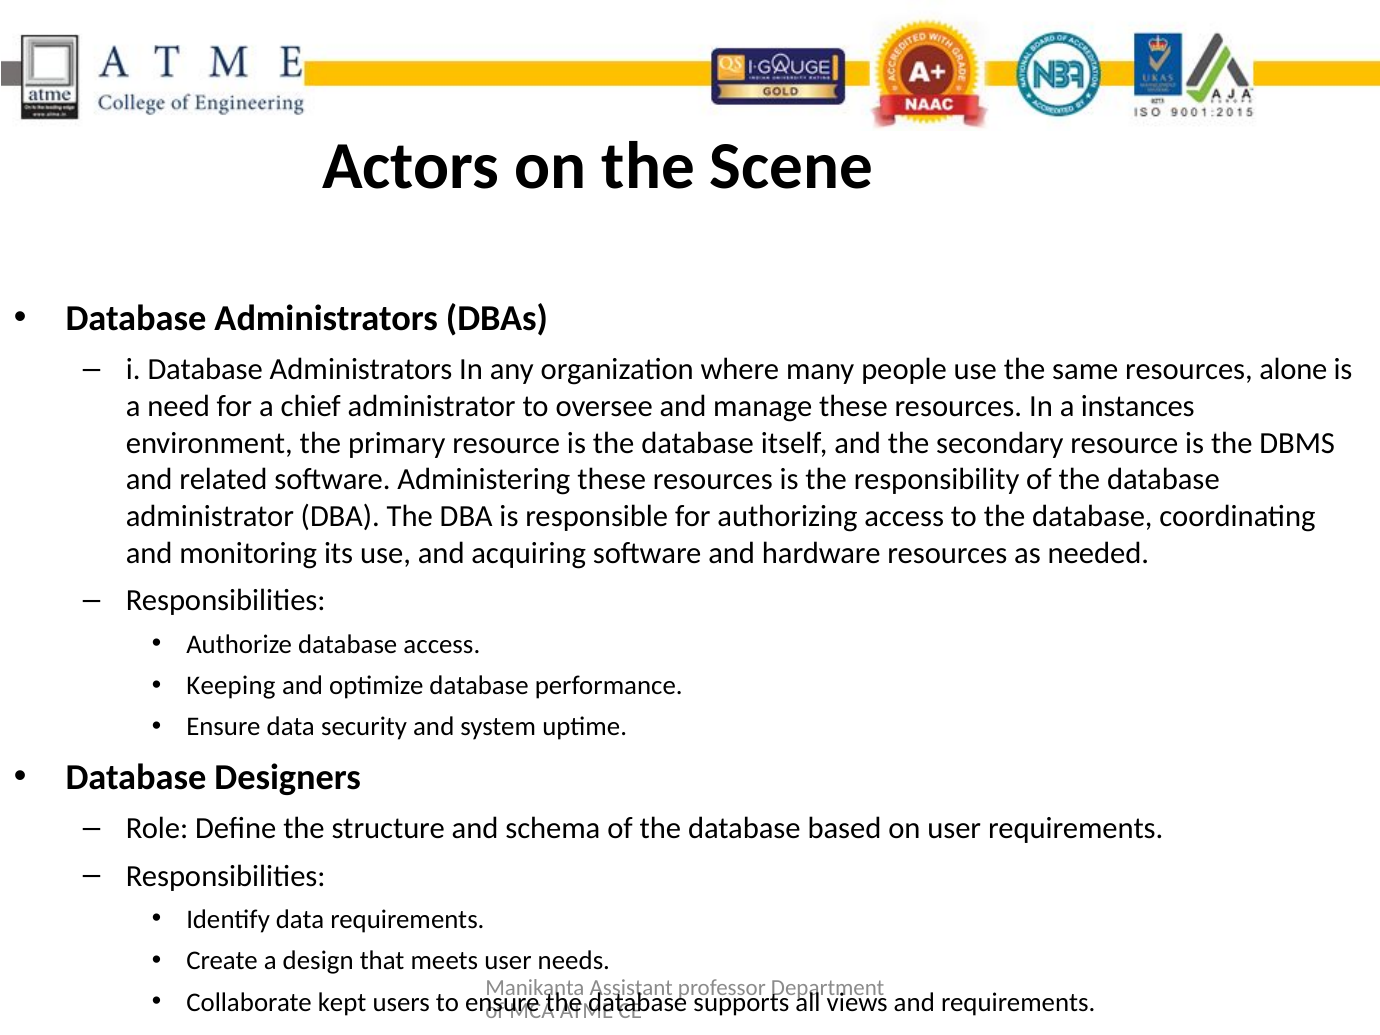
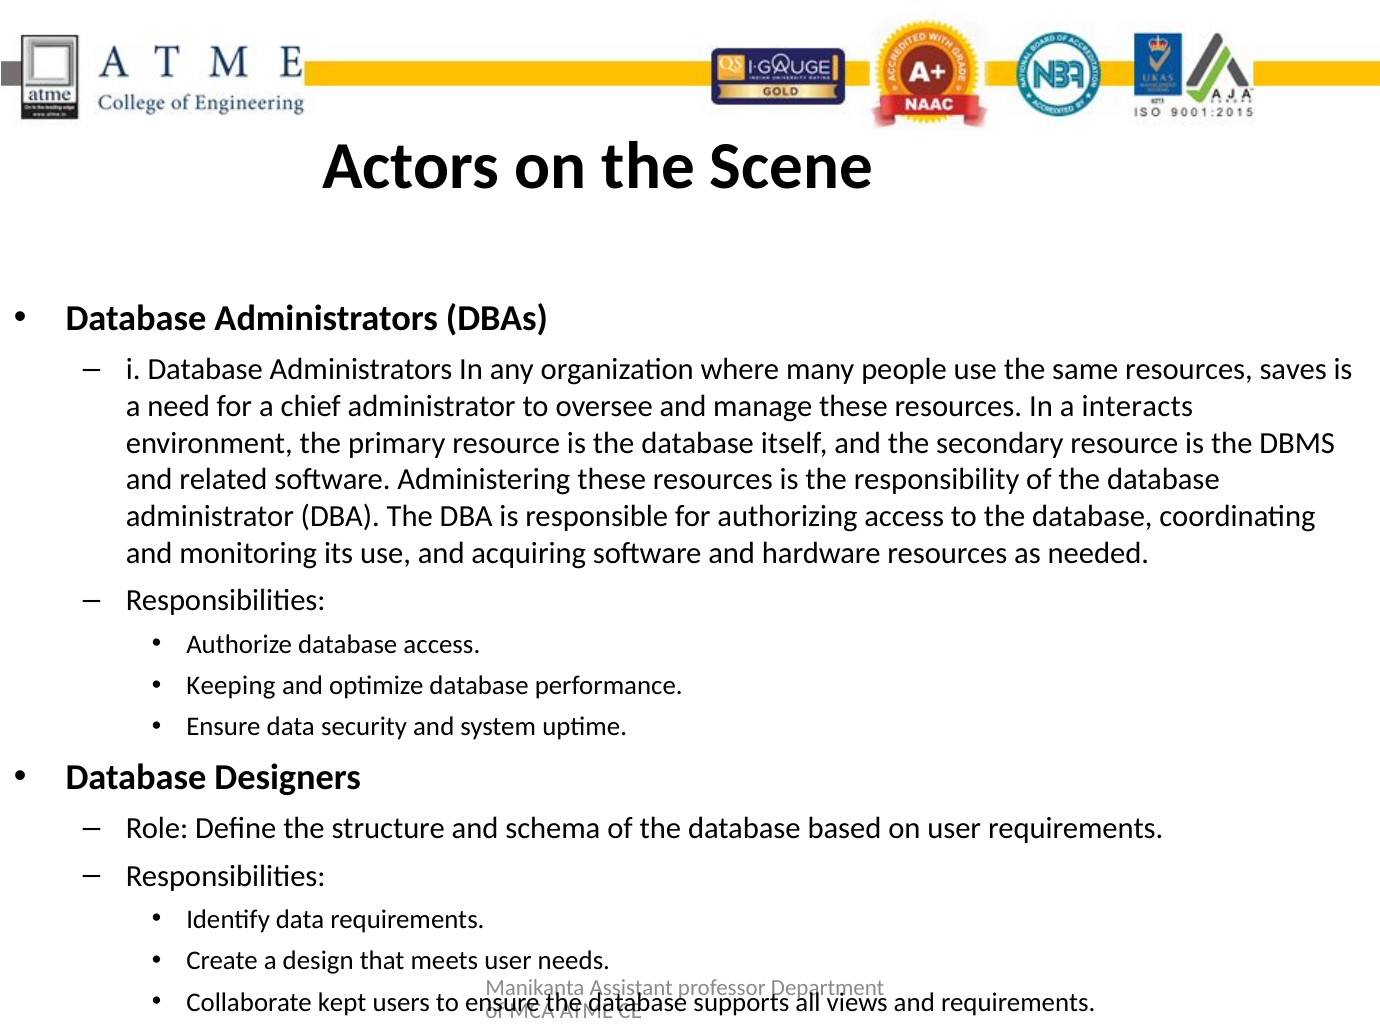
alone: alone -> saves (1293, 369)
instances: instances -> interacts (1137, 406)
